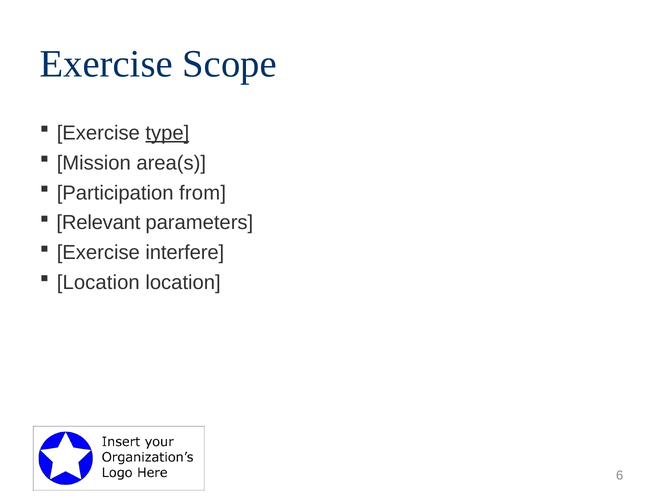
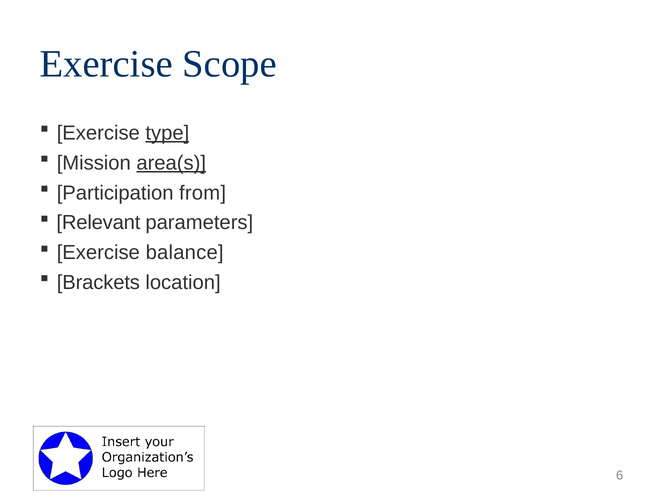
area(s underline: none -> present (171, 163)
interfere: interfere -> balance (185, 252)
Location: Location -> Brackets (98, 282)
